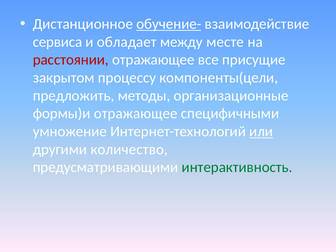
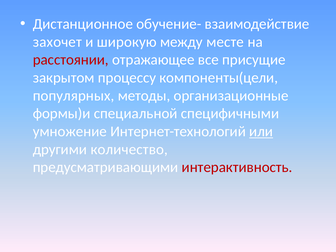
обучение- underline: present -> none (169, 24)
сервиса: сервиса -> захочет (57, 42)
обладает: обладает -> широкую (127, 42)
предложить: предложить -> популярных (74, 96)
формы)и отражающее: отражающее -> специальной (136, 114)
интерактивность colour: green -> red (237, 167)
